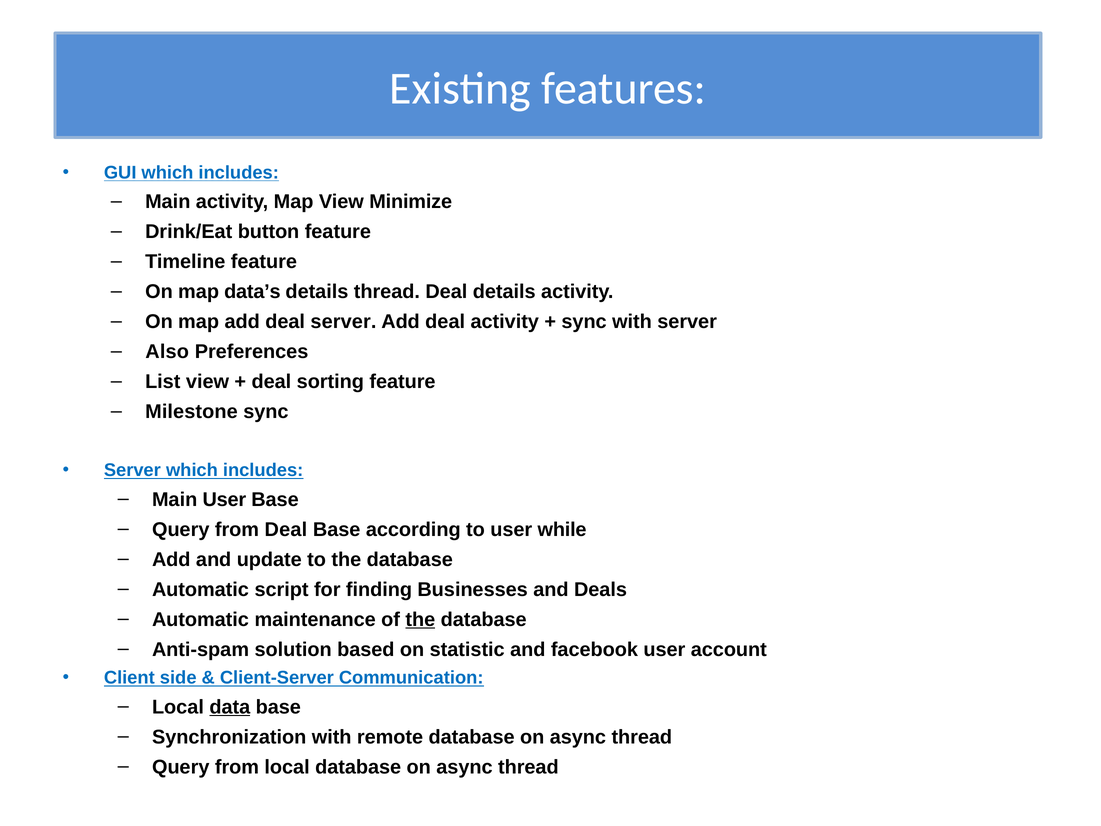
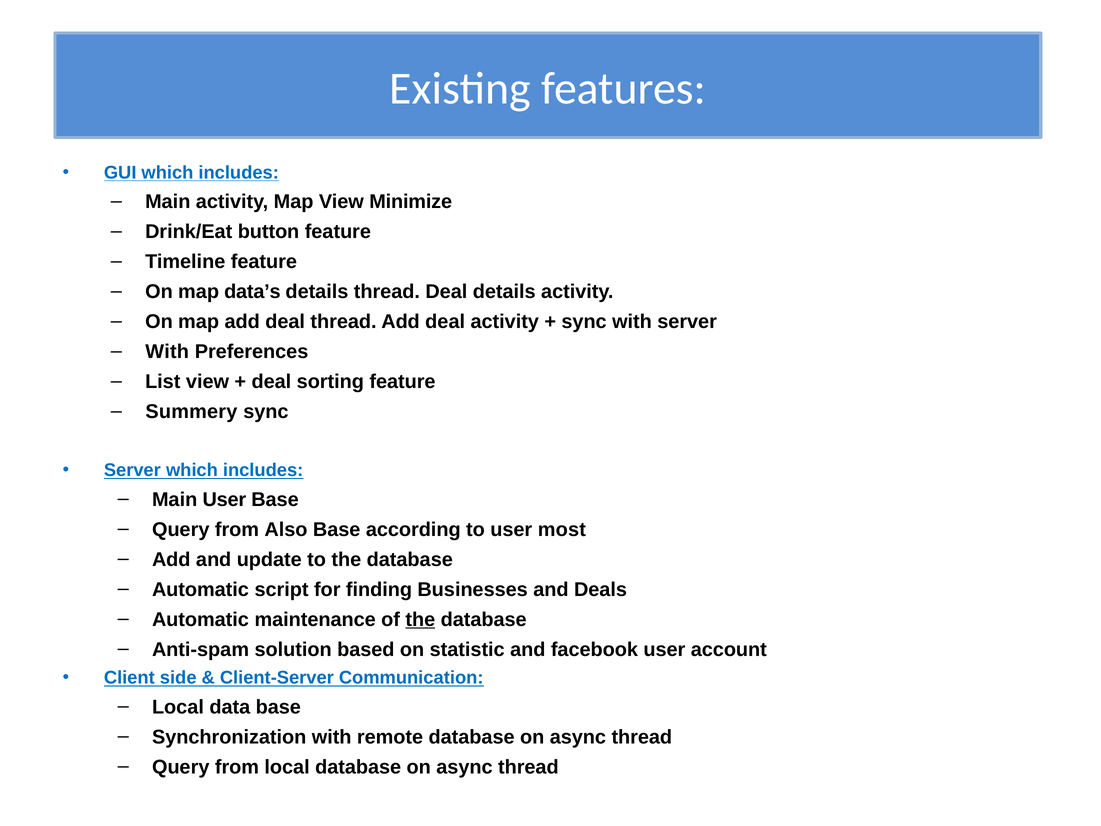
deal server: server -> thread (344, 322)
Also: Also -> With (167, 352)
Milestone: Milestone -> Summery (191, 412)
from Deal: Deal -> Also (286, 529)
while: while -> most (562, 529)
data underline: present -> none (230, 707)
